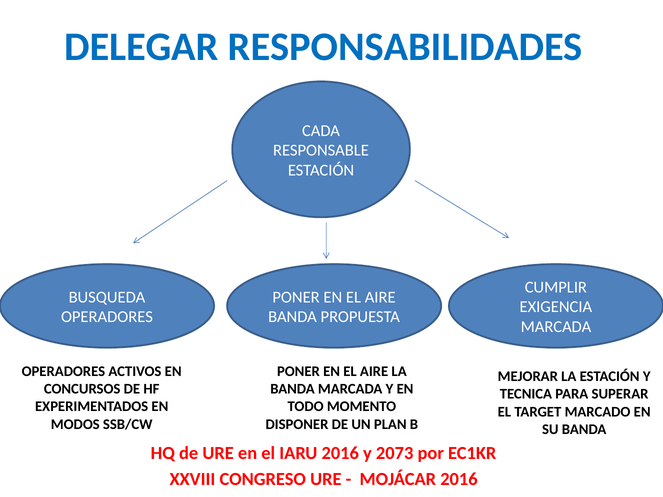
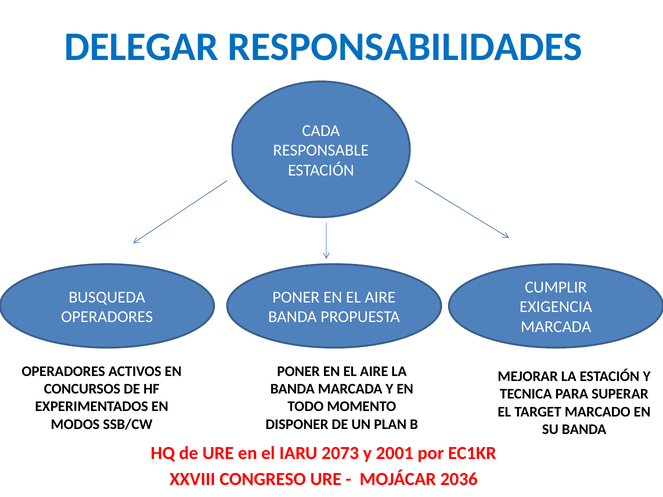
IARU 2016: 2016 -> 2073 (340, 453)
2073: 2073 -> 2001 (395, 453)
MOJÁCAR 2016: 2016 -> 2036 (459, 479)
